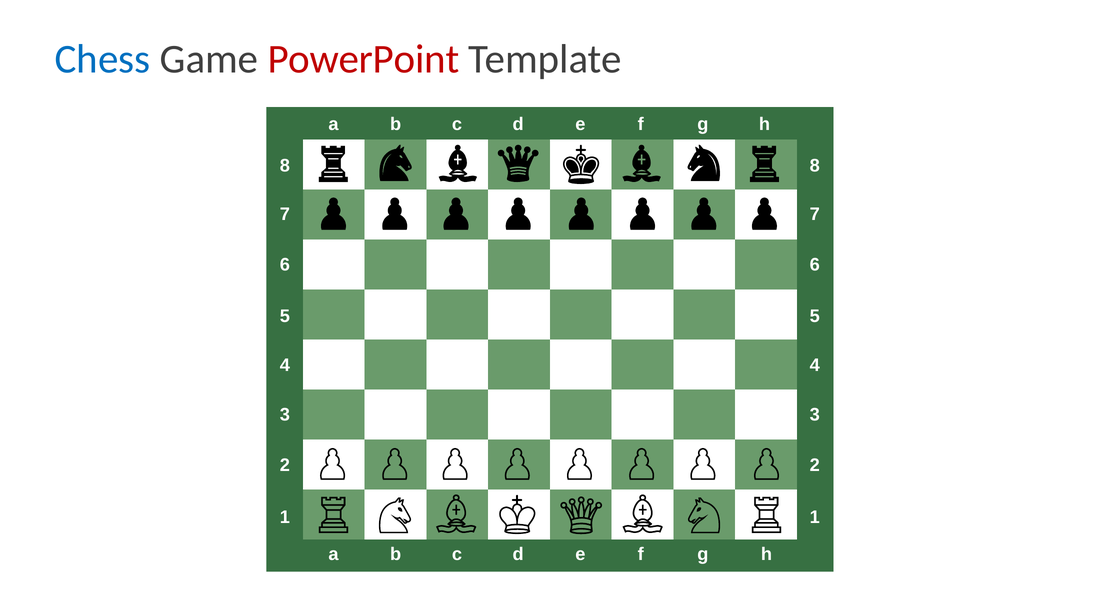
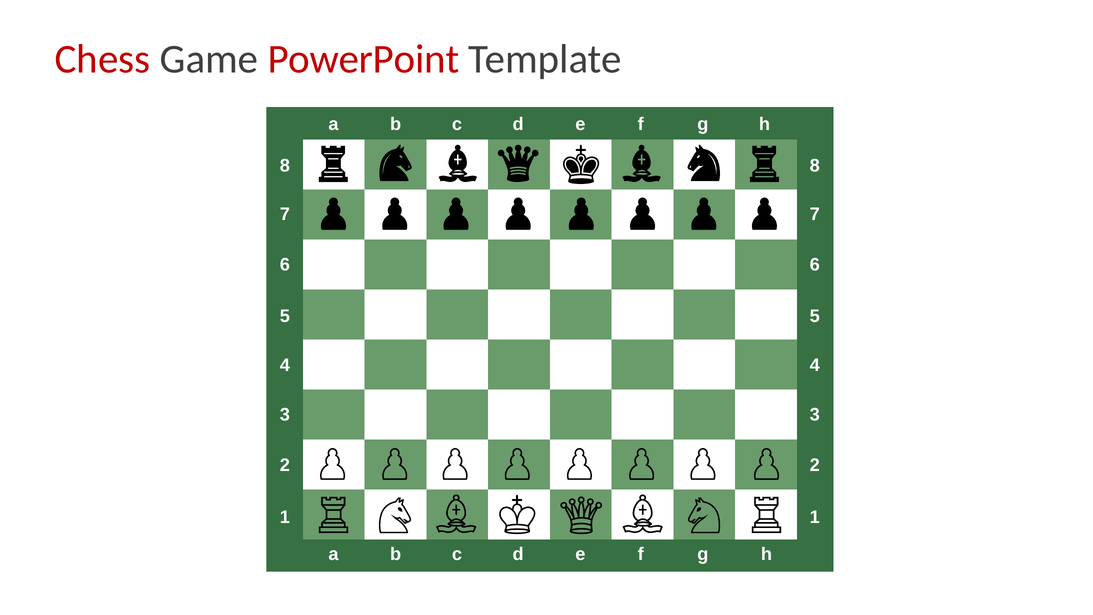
Chess colour: blue -> red (103, 59)
